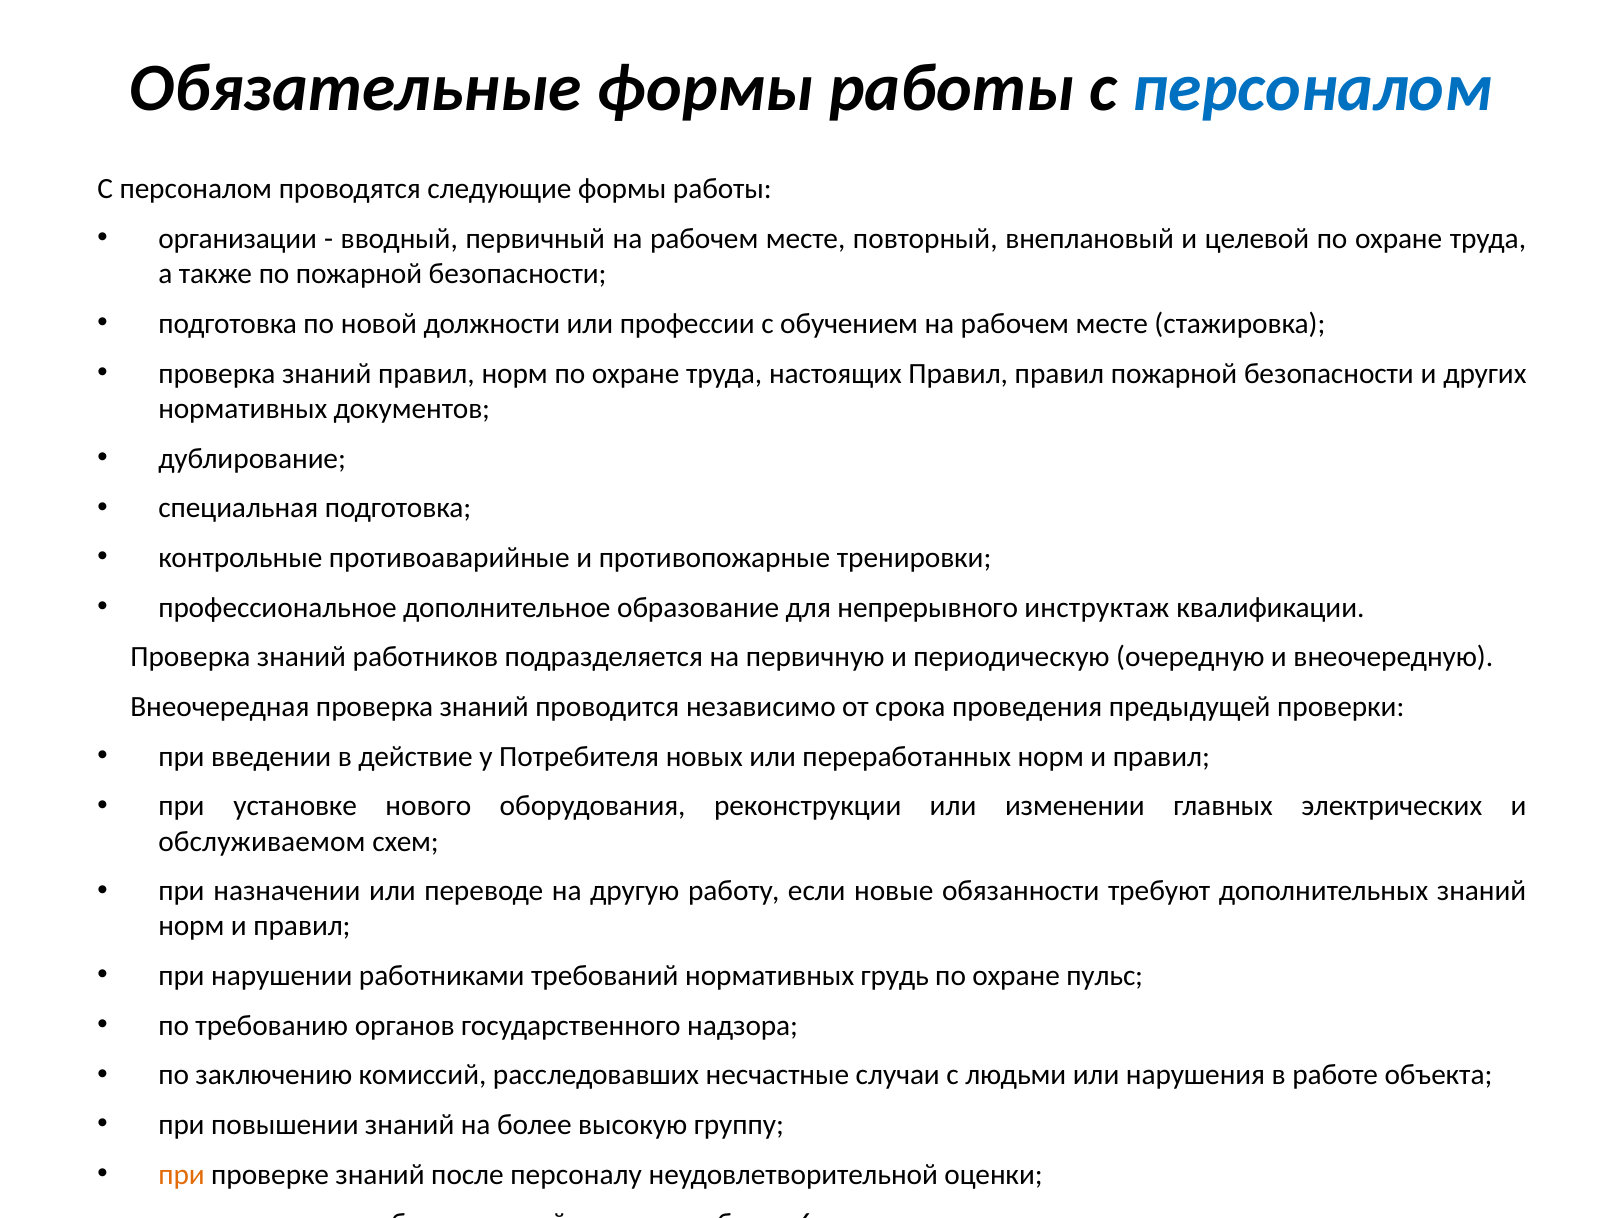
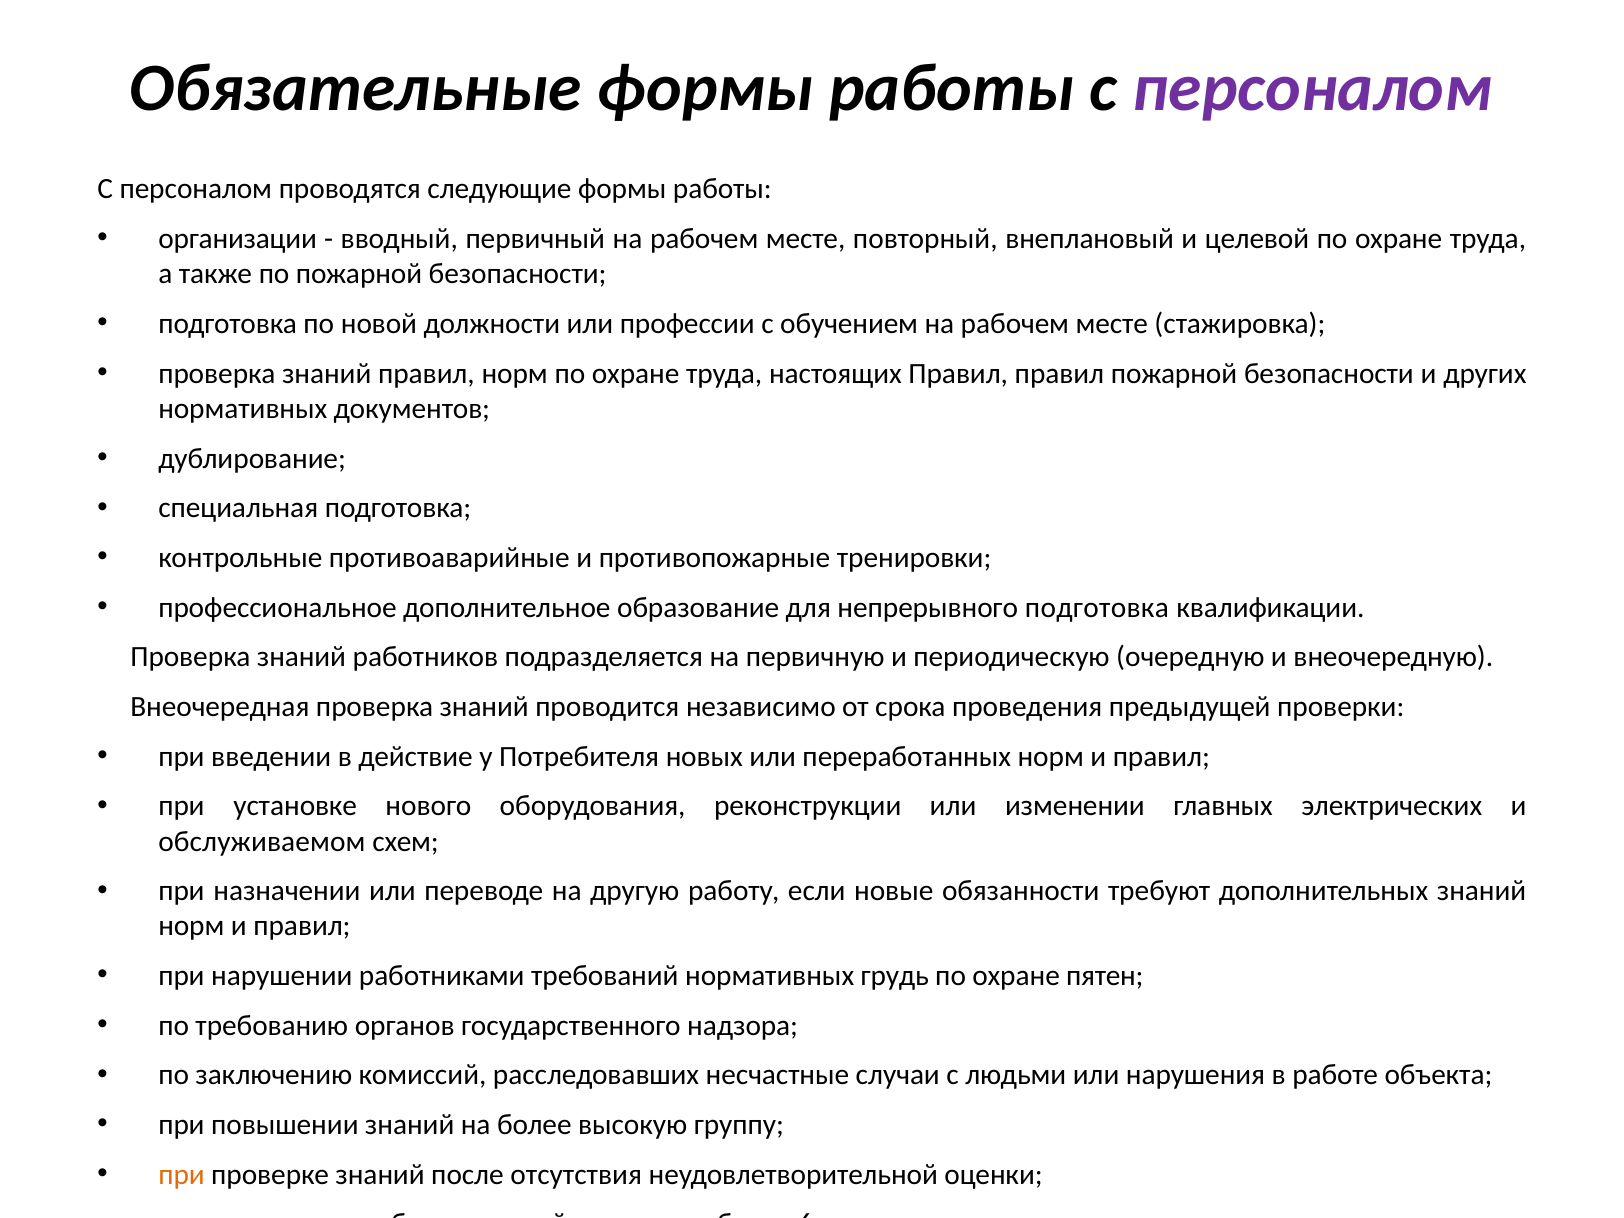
персоналом colour: blue -> purple (1313, 88)
непрерывного инструктаж: инструктаж -> подготовка (1097, 607)
пульс: пульс -> пятен (1105, 976)
персоналу: персоналу -> отсутствия (576, 1175)
